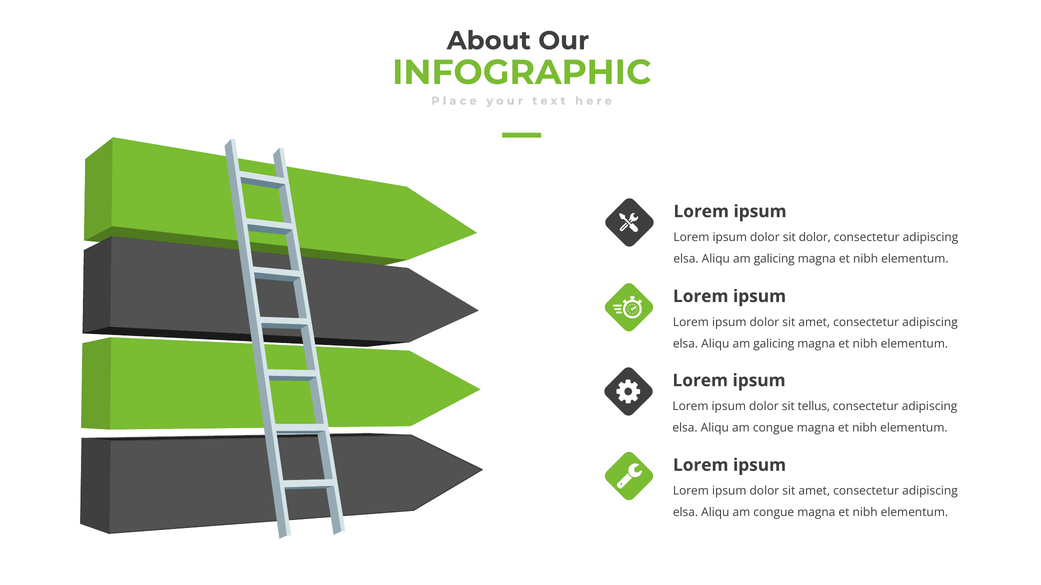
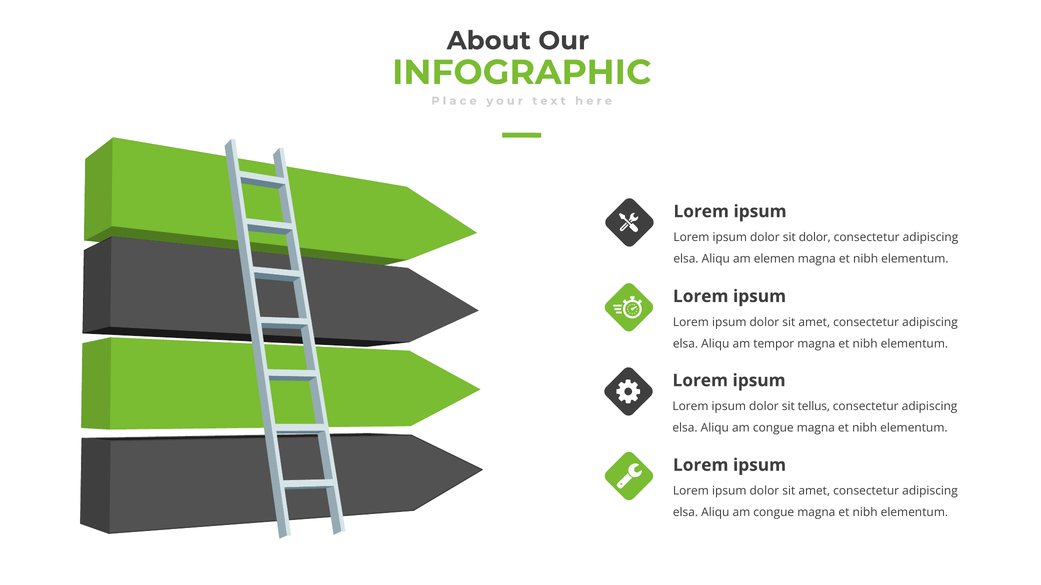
galicing: galicing -> elemen (774, 259)
galicing: galicing -> tempor (774, 344)
